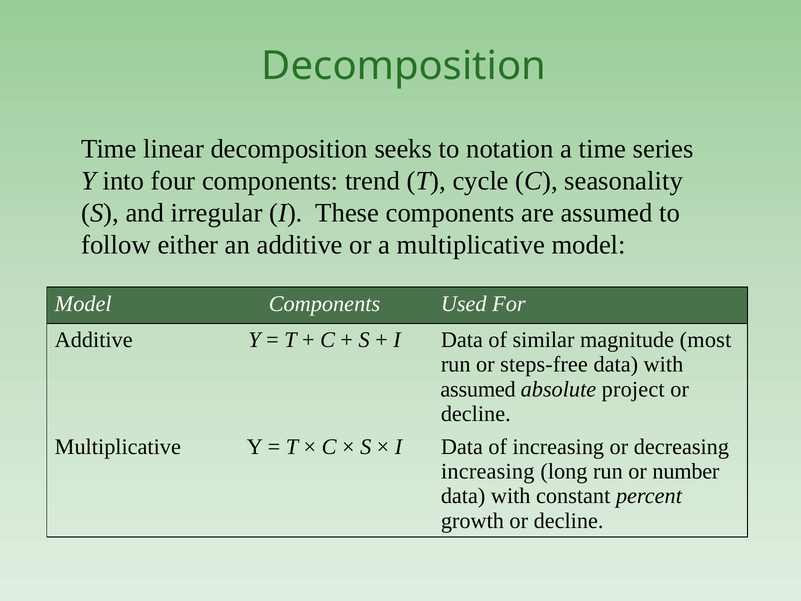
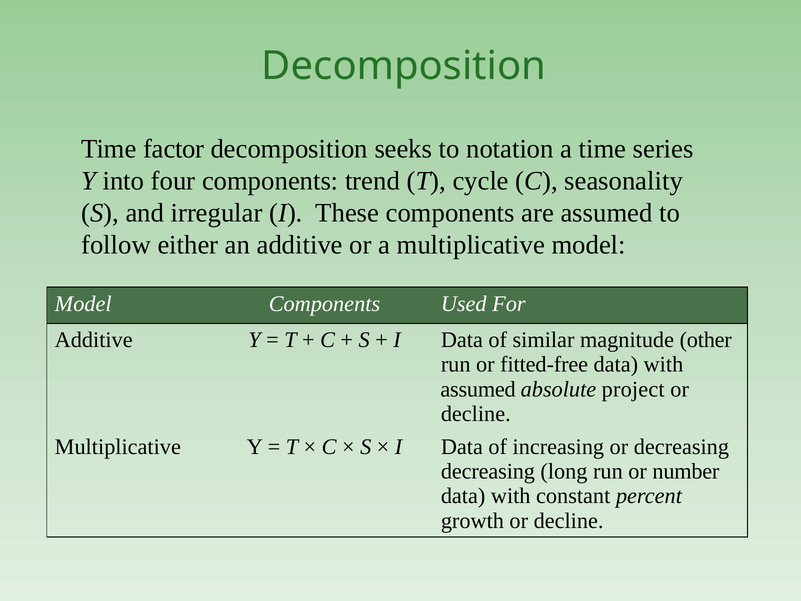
linear: linear -> factor (174, 149)
most: most -> other (706, 340)
steps-free: steps-free -> fitted-free (544, 364)
increasing: increasing -> decreasing (488, 471)
